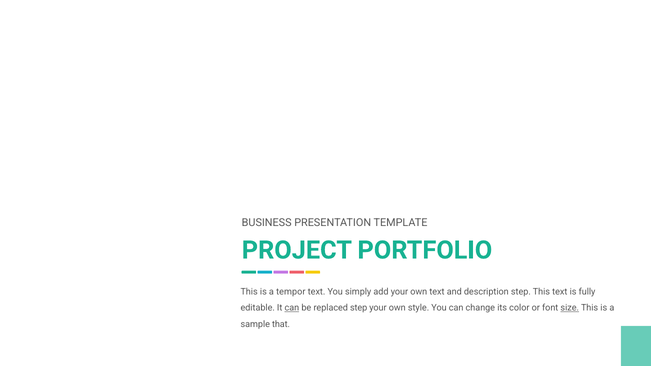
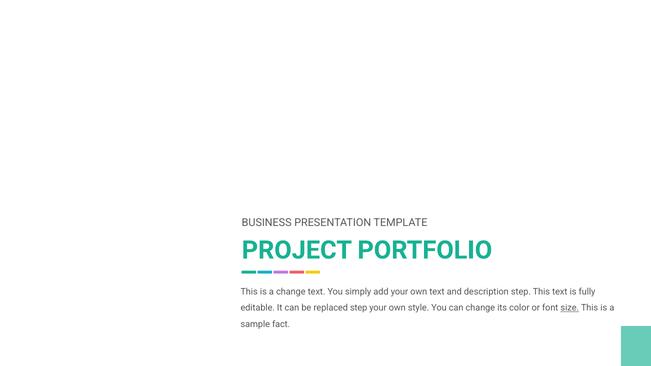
a tempor: tempor -> change (291, 292)
can underline: present -> none (292, 308)
that: that -> fact (281, 324)
